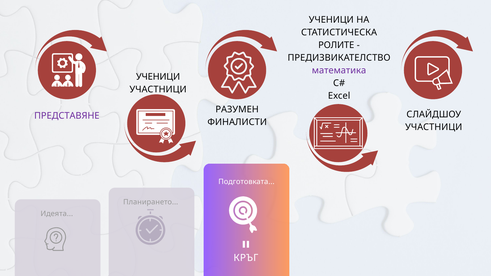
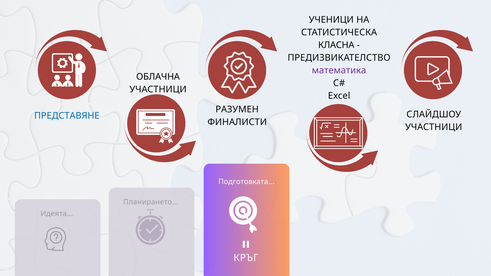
РОЛИТЕ: РОЛИТЕ -> КЛАСНА (336, 45)
УЧЕНИЦИ: УЧЕНИЦИ -> ОБЛАЧНА (158, 77)
ПРЕДСТАВЯНЕ colour: purple -> blue (67, 116)
